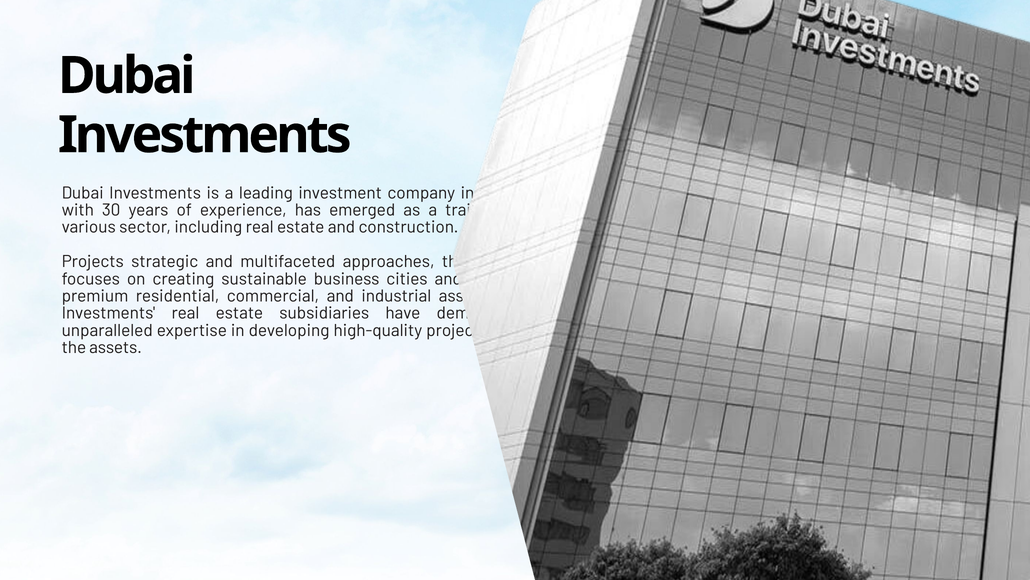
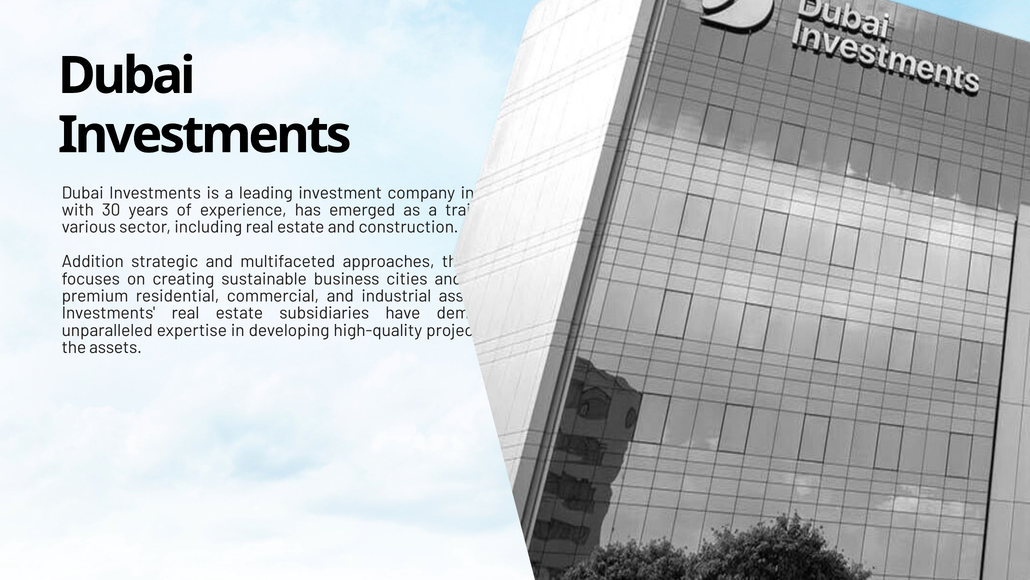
Projects: Projects -> Addition (93, 261)
